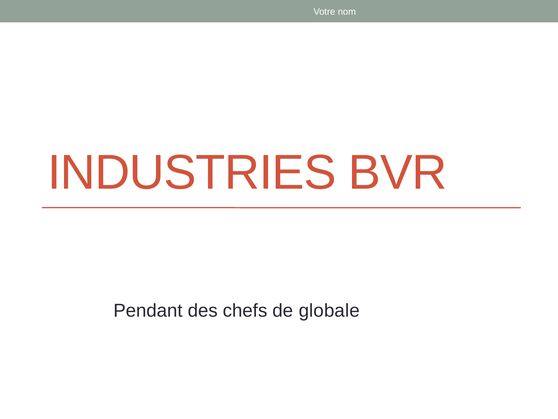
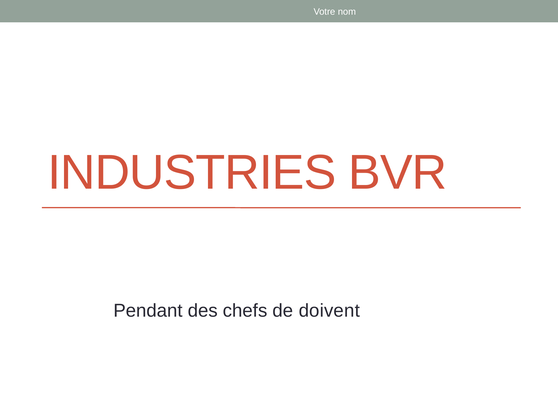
globale: globale -> doivent (329, 310)
